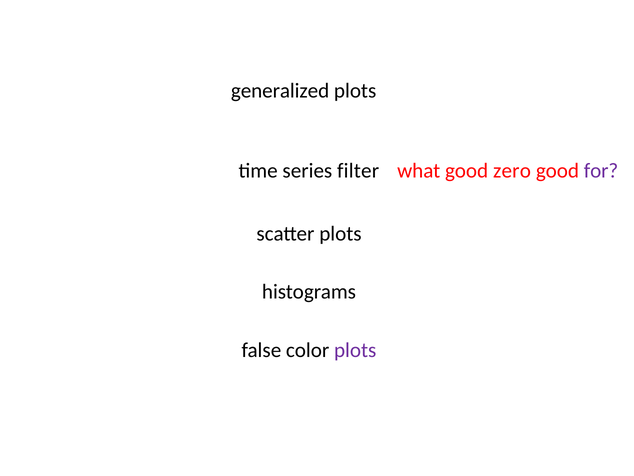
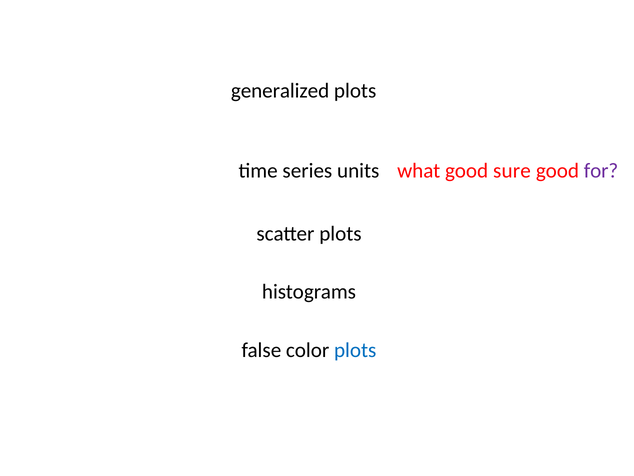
filter: filter -> units (358, 170)
zero: zero -> sure (512, 170)
plots colour: purple -> blue (355, 350)
